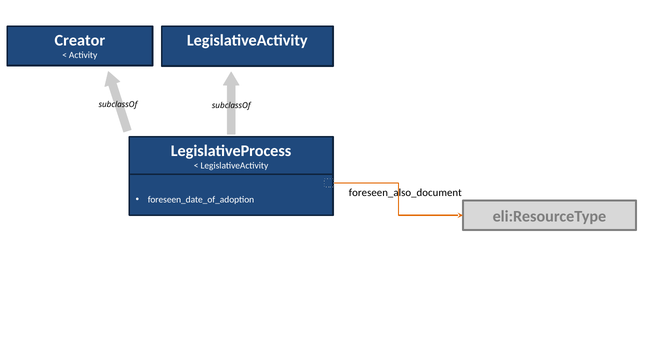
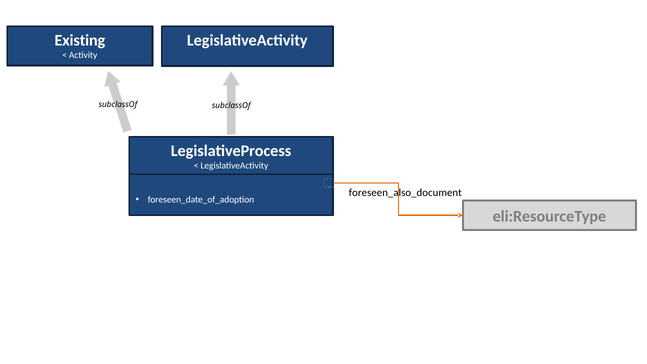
Creator: Creator -> Existing (80, 40)
